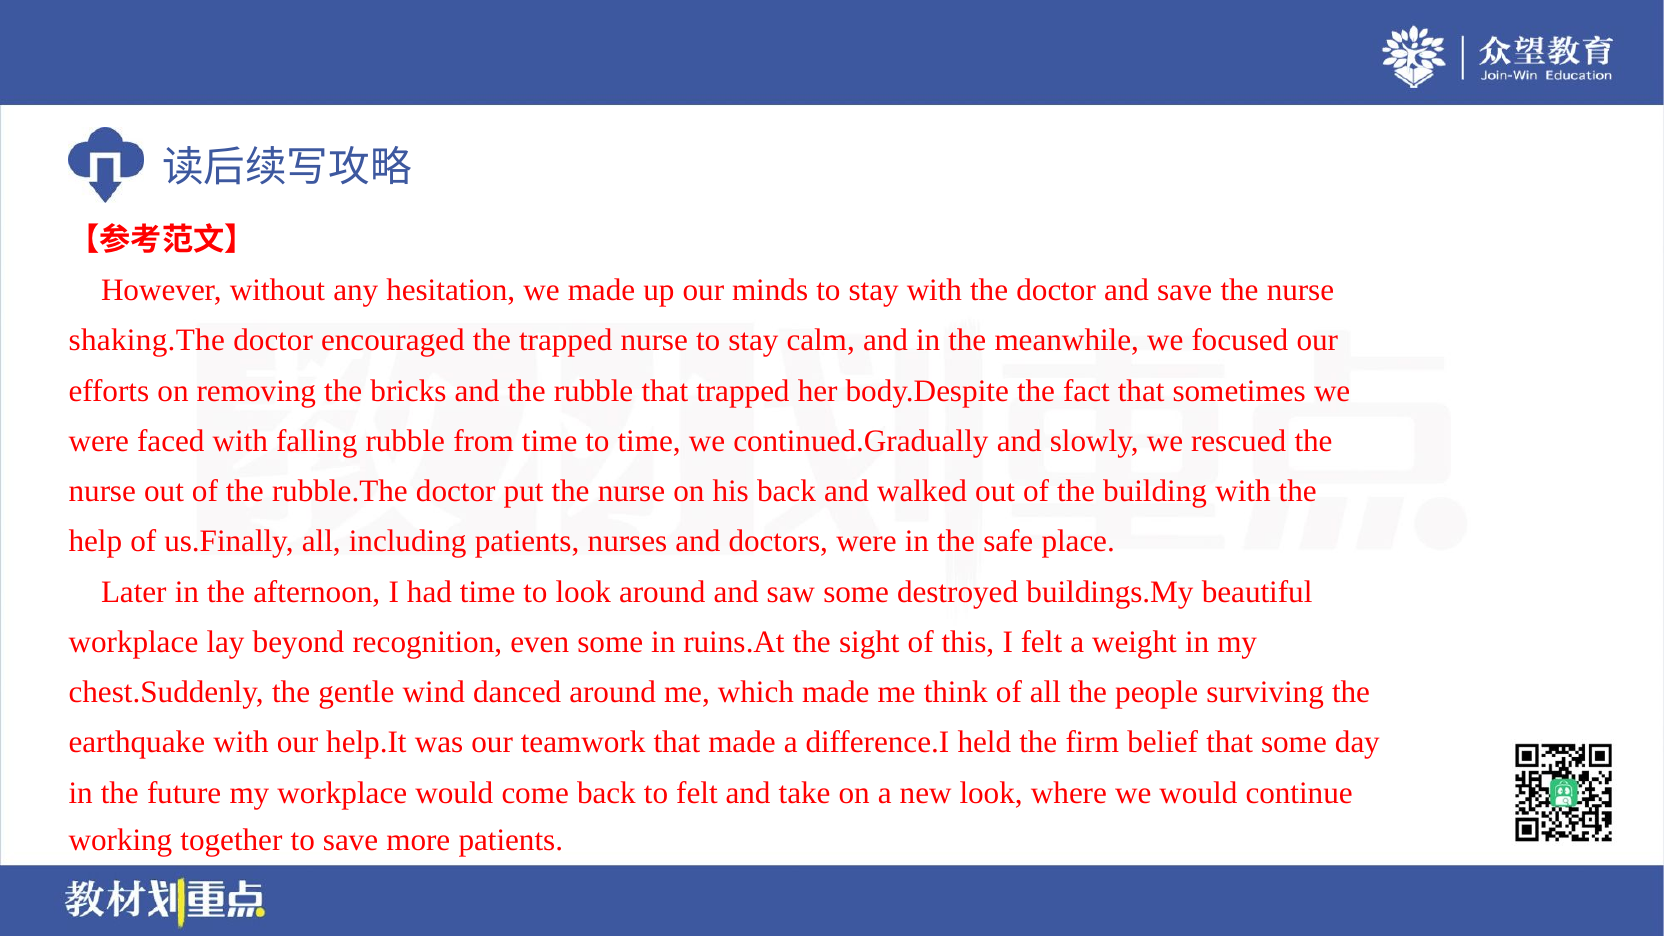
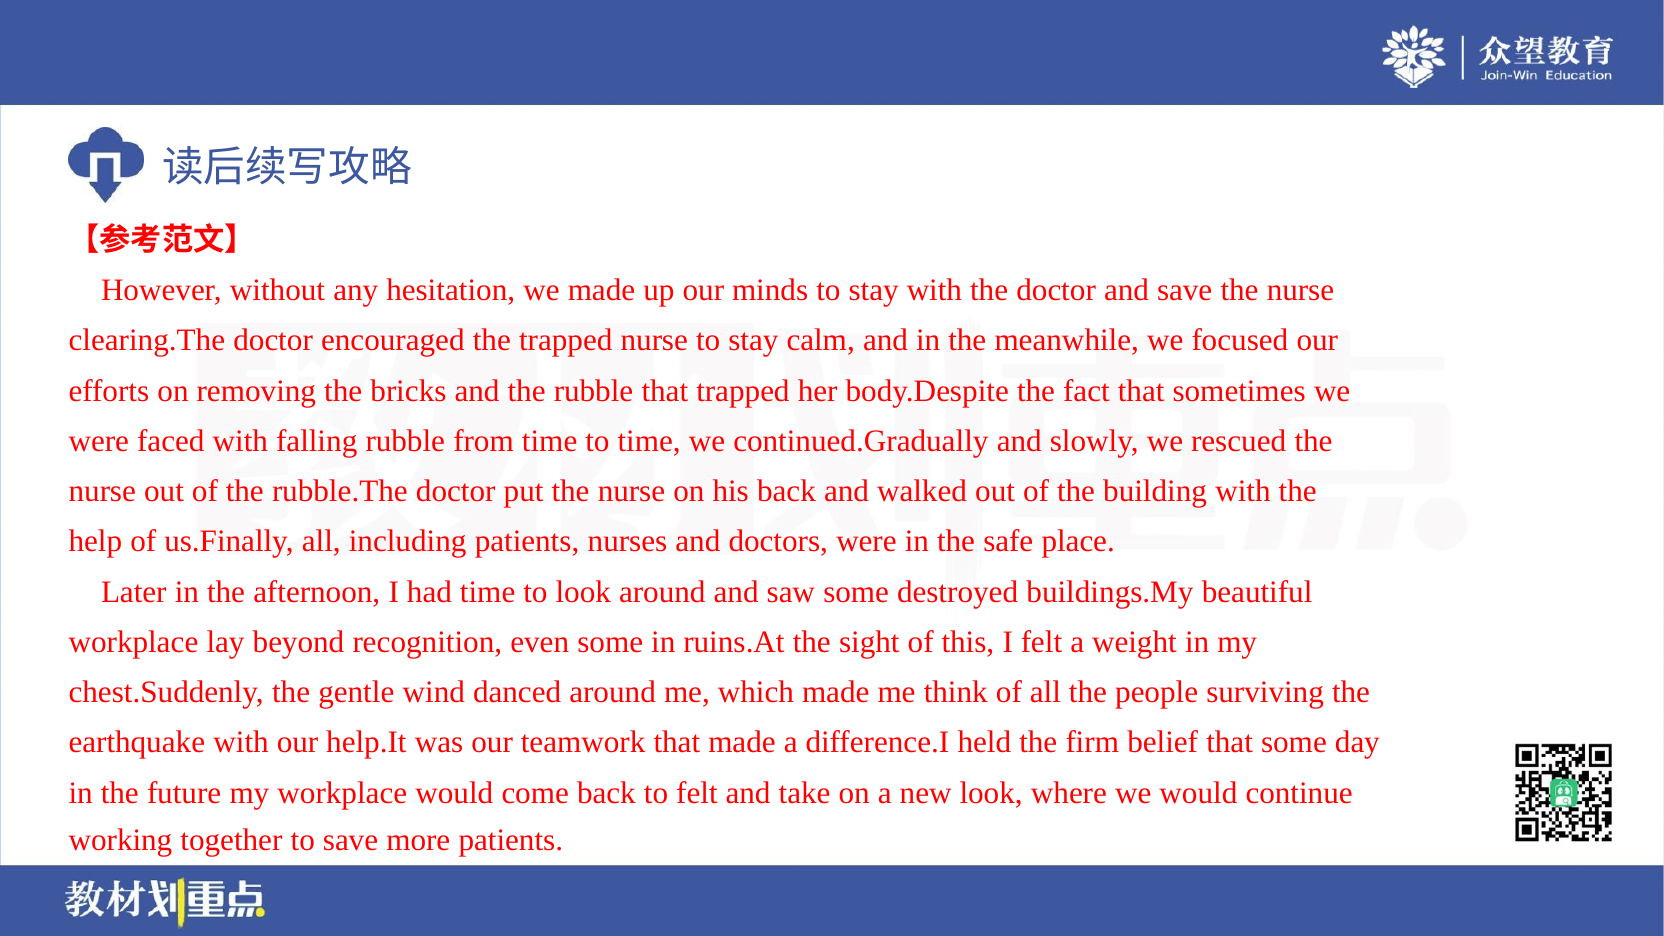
shaking.The: shaking.The -> clearing.The (147, 341)
